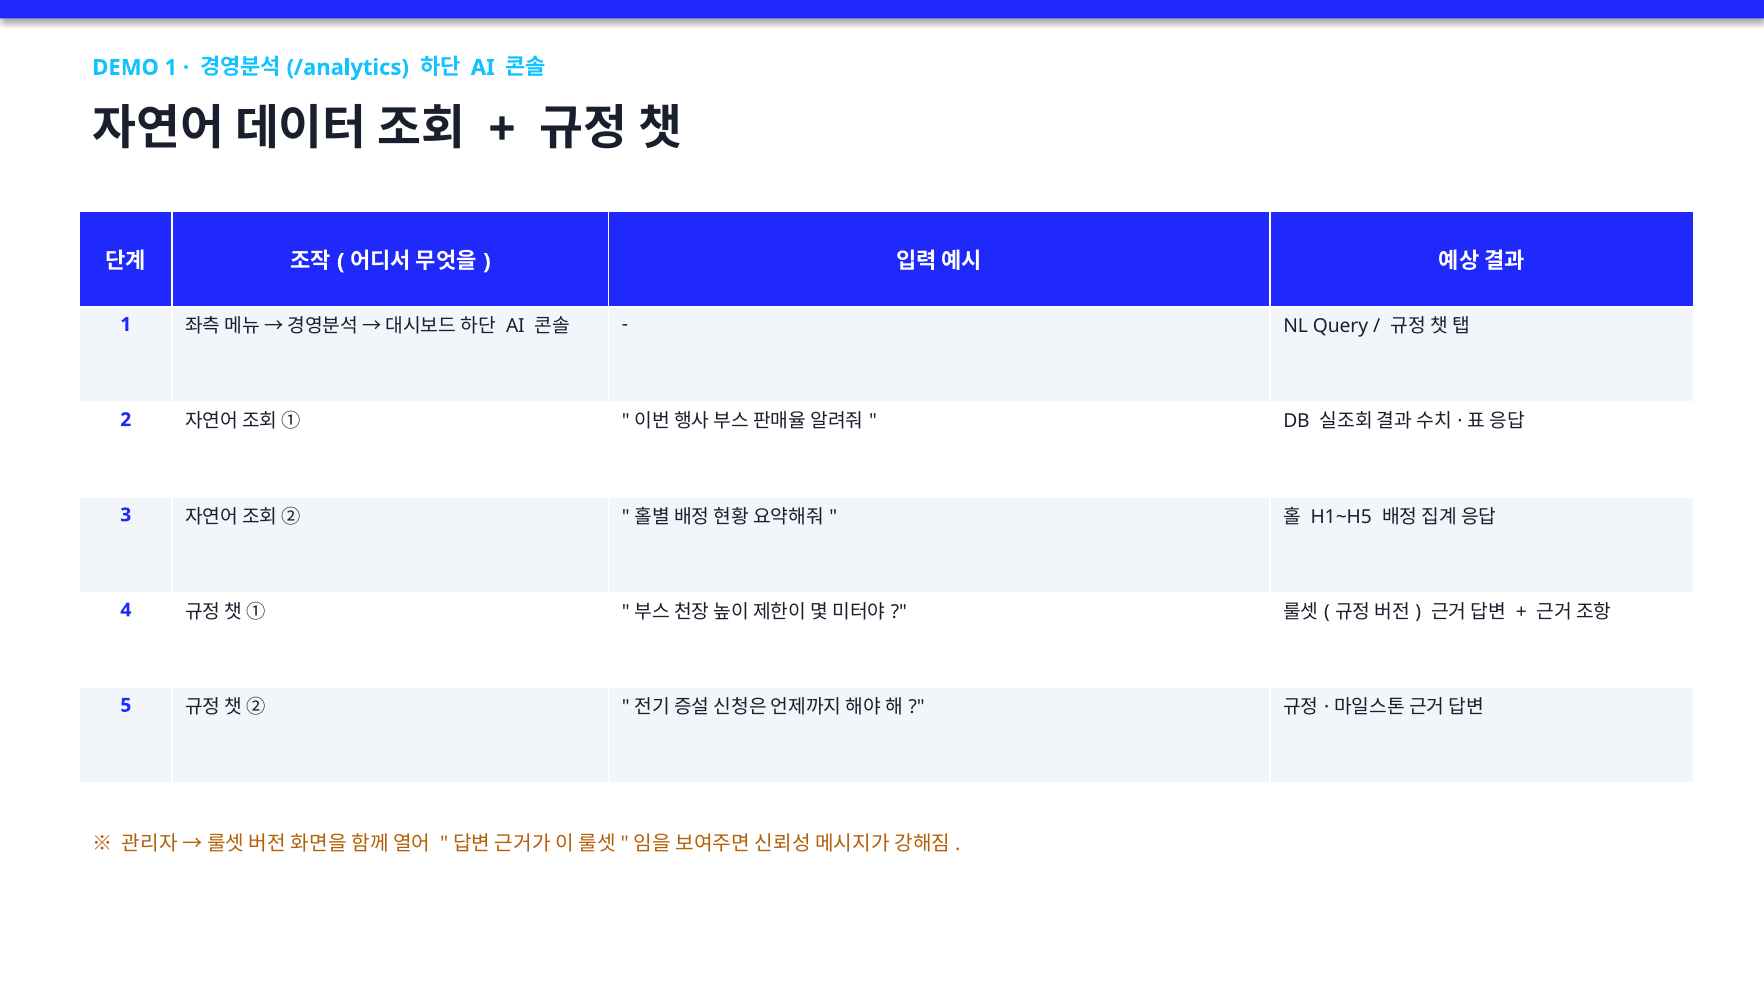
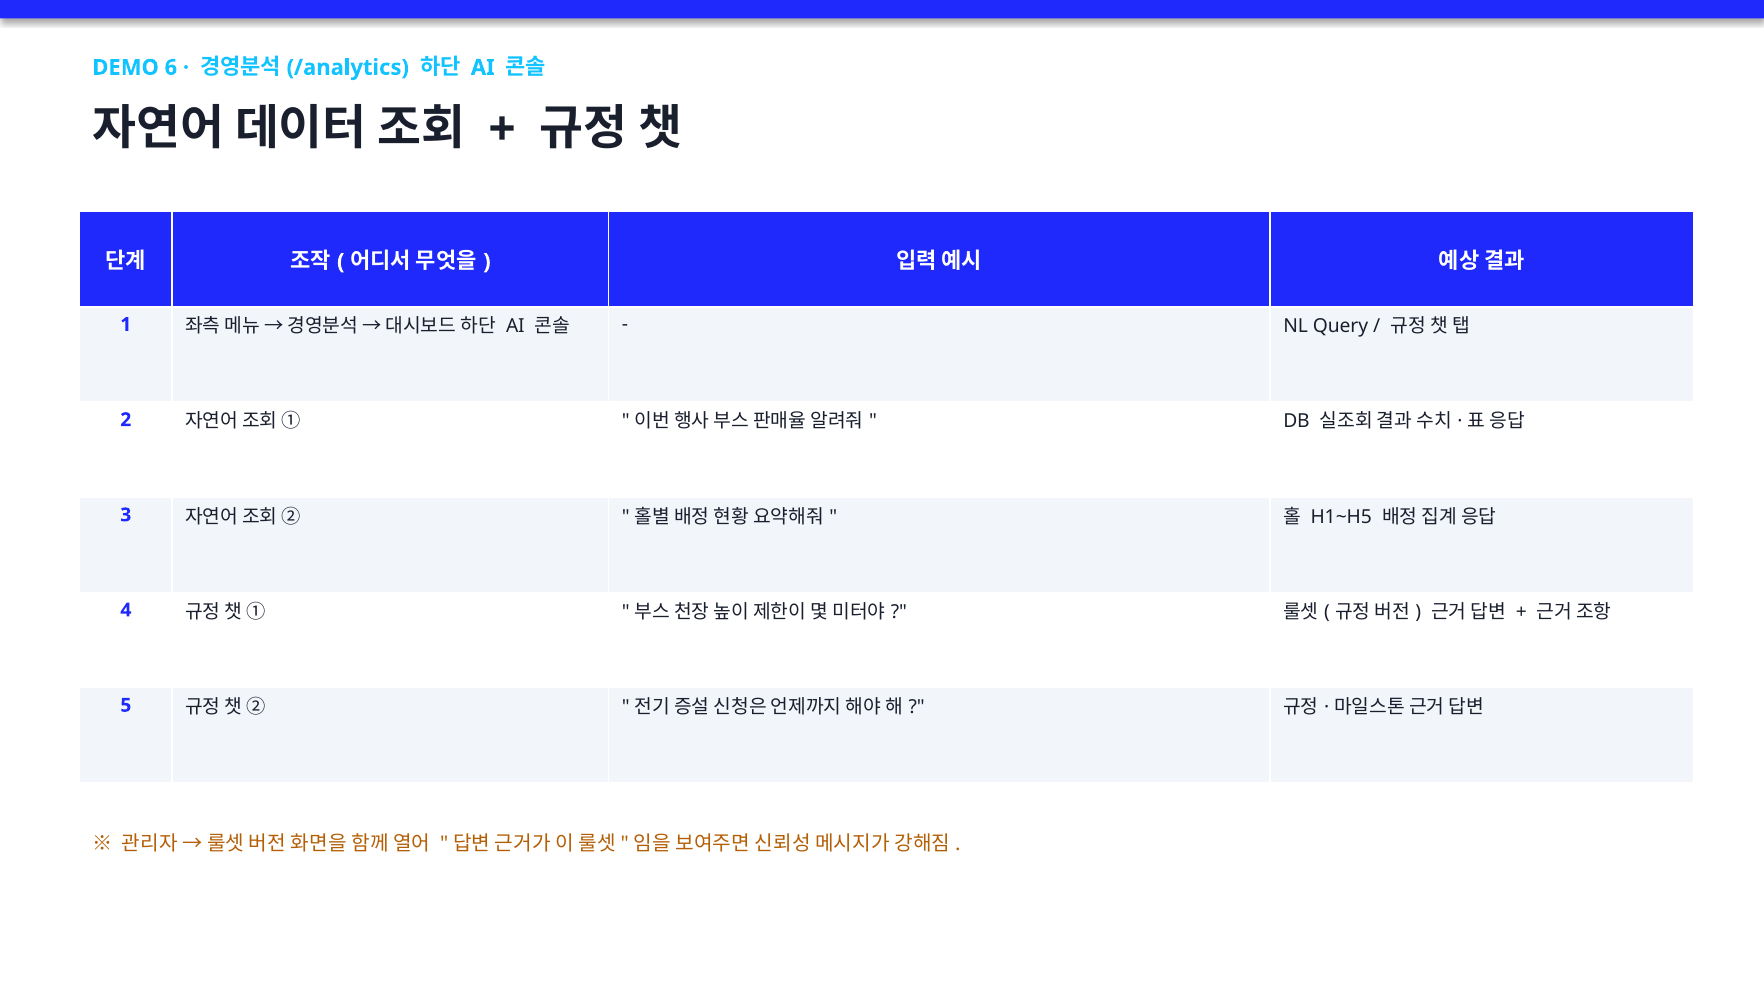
DEMO 1: 1 -> 6 (171, 68)
